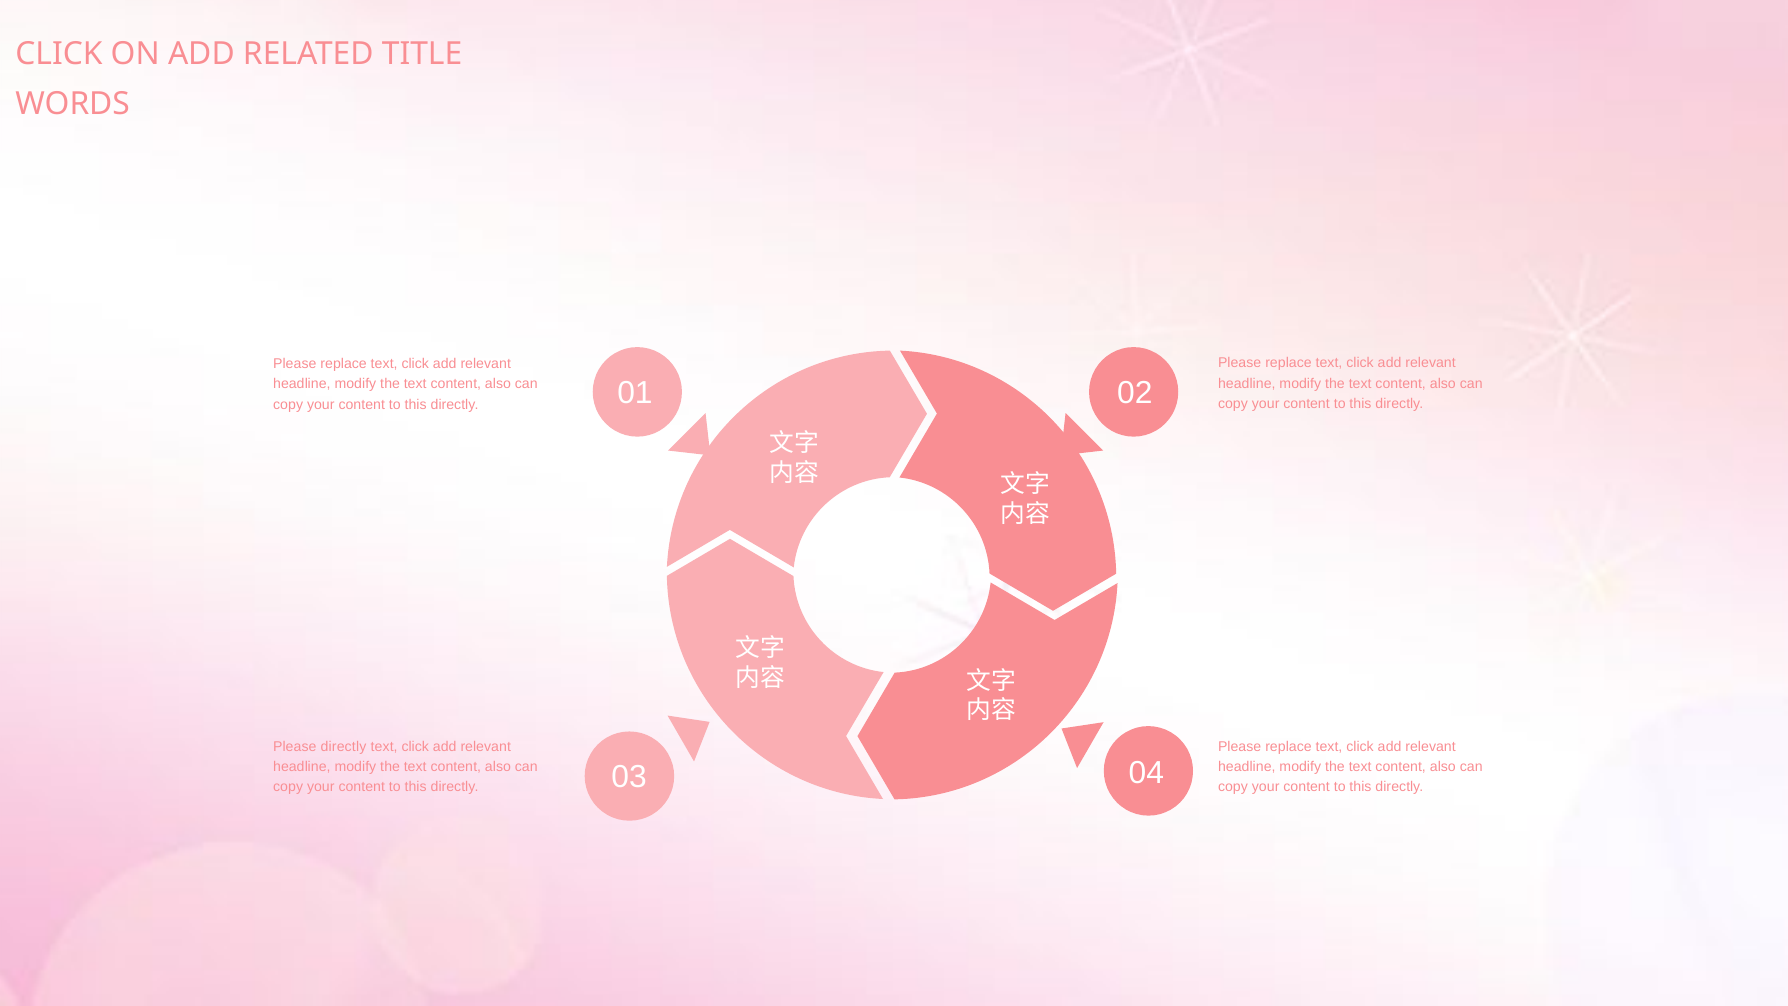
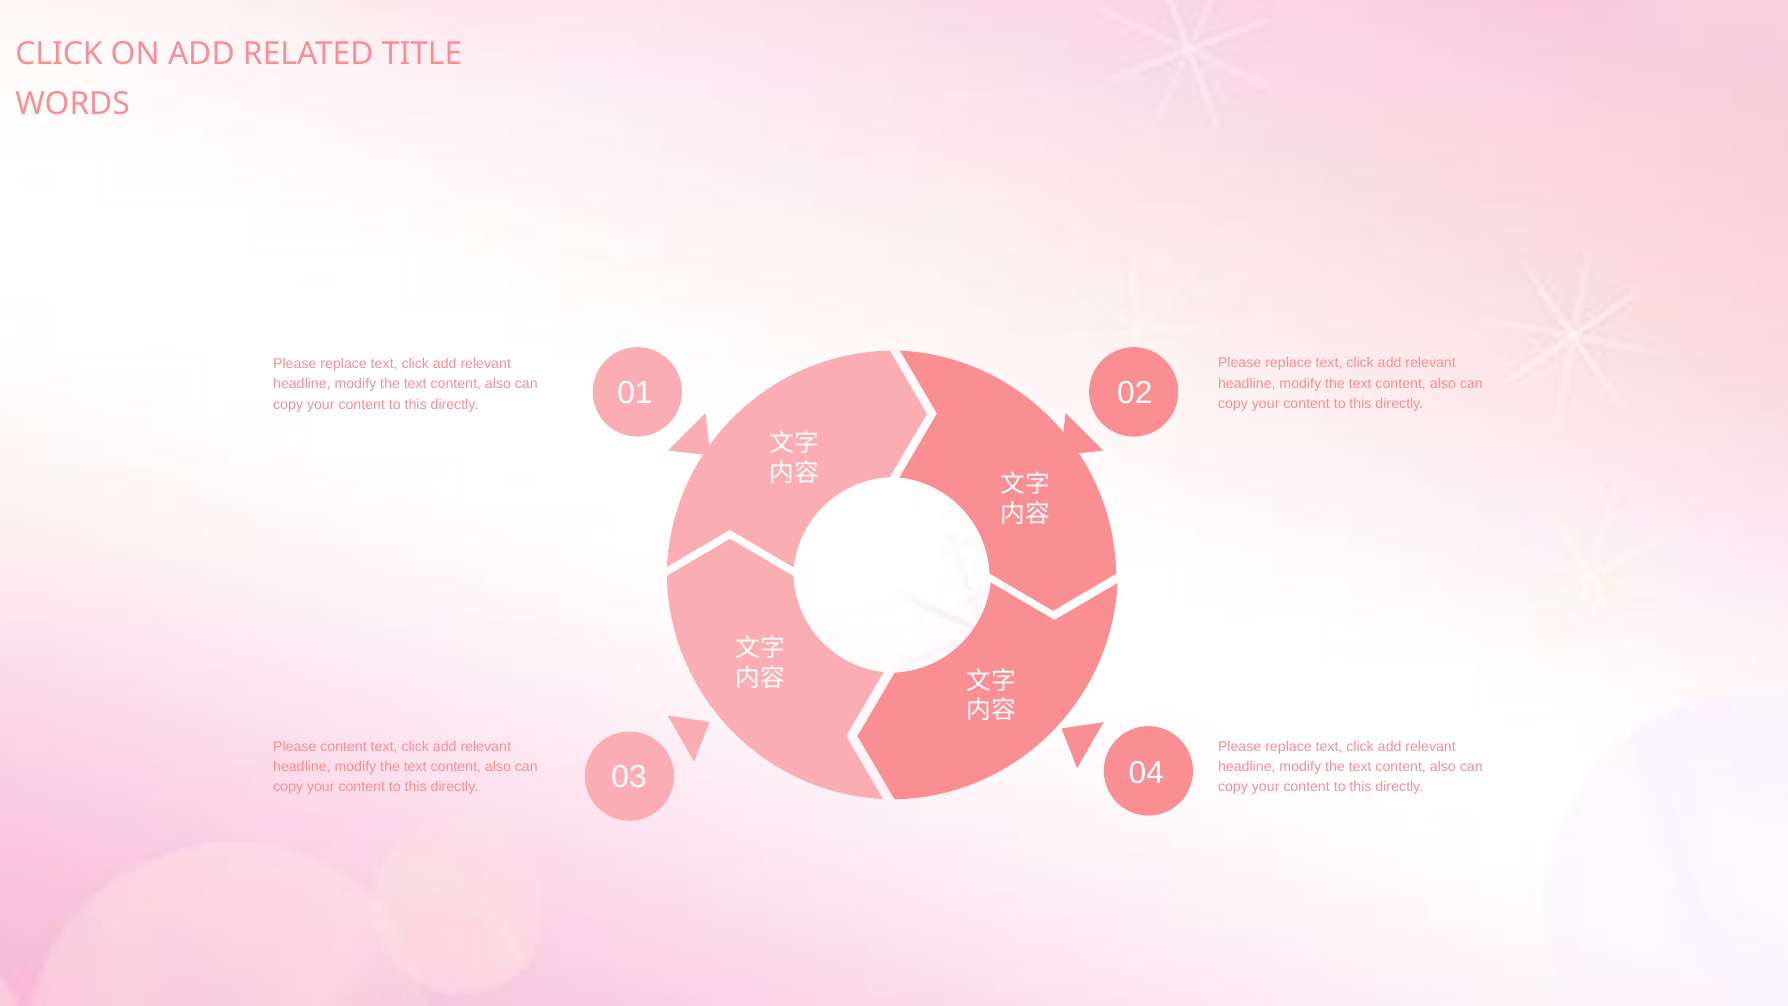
Please directly: directly -> content (344, 746)
